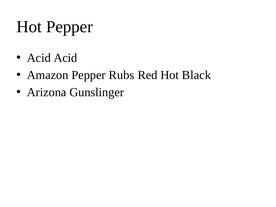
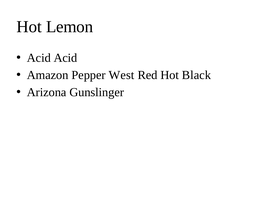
Hot Pepper: Pepper -> Lemon (70, 27)
Rubs: Rubs -> West (122, 75)
